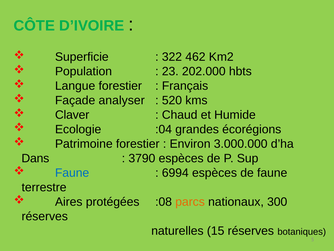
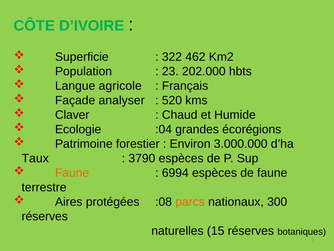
Langue forestier: forestier -> agricole (120, 86)
Dans: Dans -> Taux (35, 158)
Faune colour: blue -> orange (72, 173)
